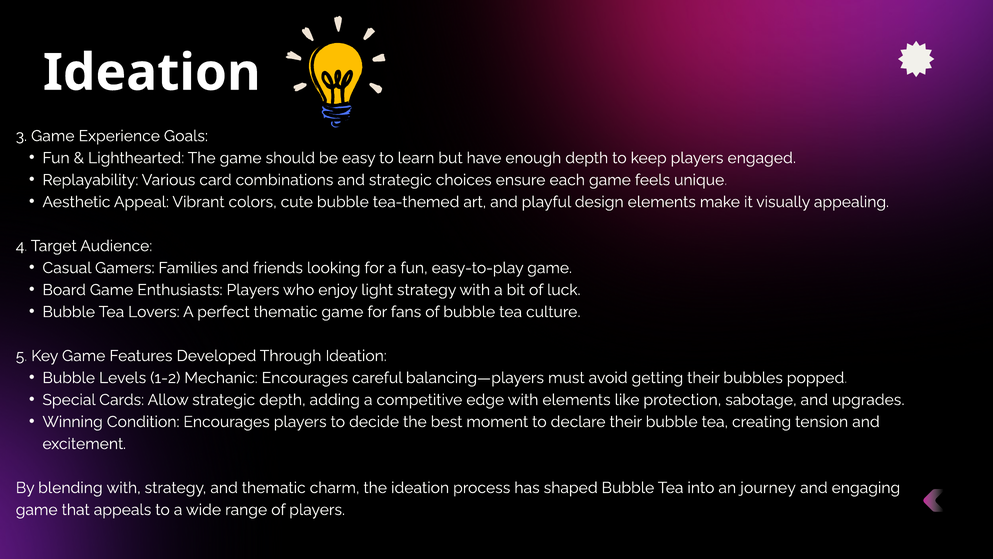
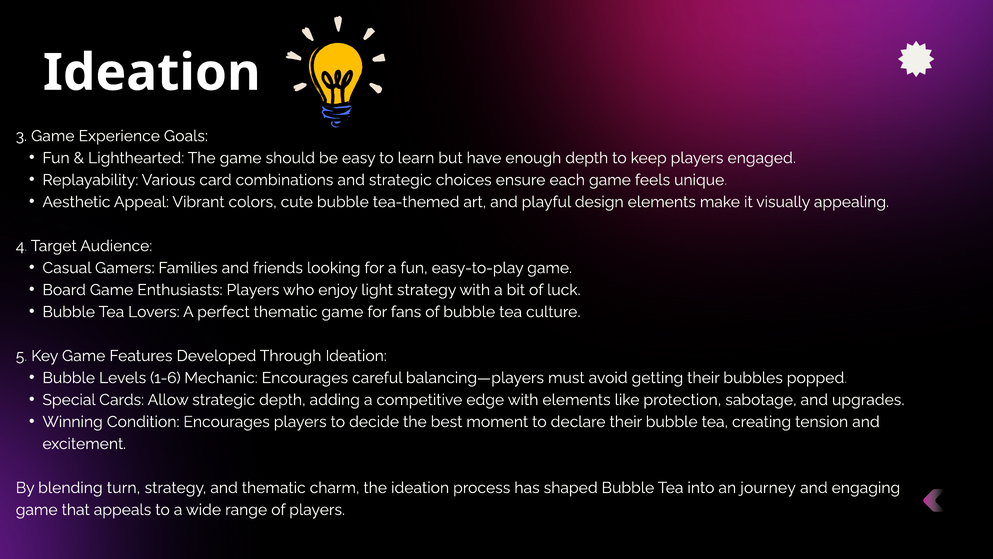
1-2: 1-2 -> 1-6 (165, 378)
blending with: with -> turn (124, 487)
